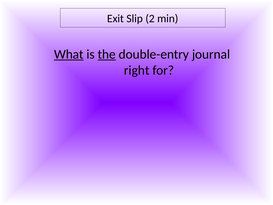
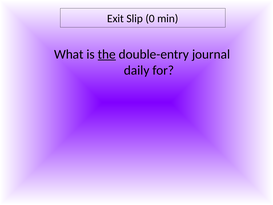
2: 2 -> 0 (150, 19)
What underline: present -> none (69, 54)
right: right -> daily (137, 70)
